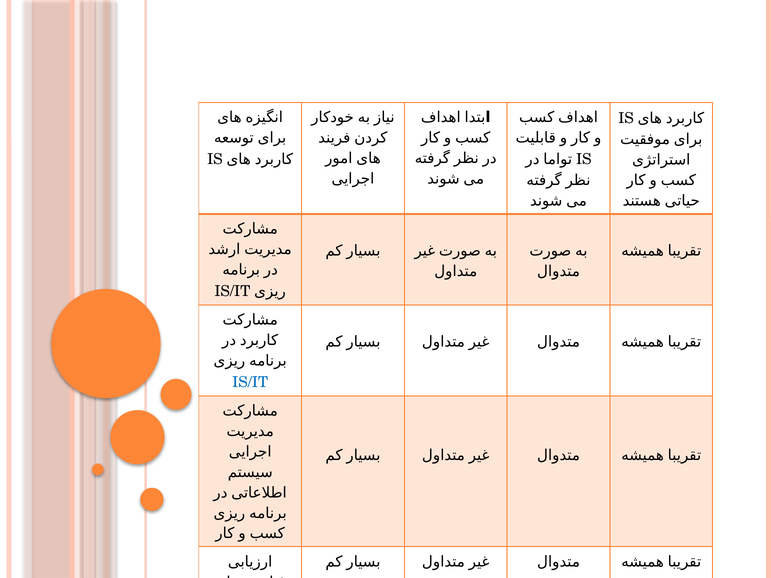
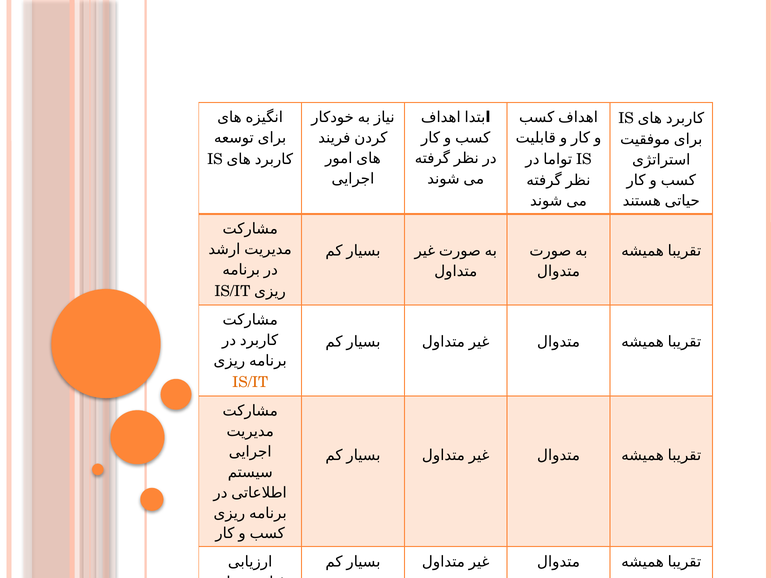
IS/IT colour: blue -> orange (250, 382)
